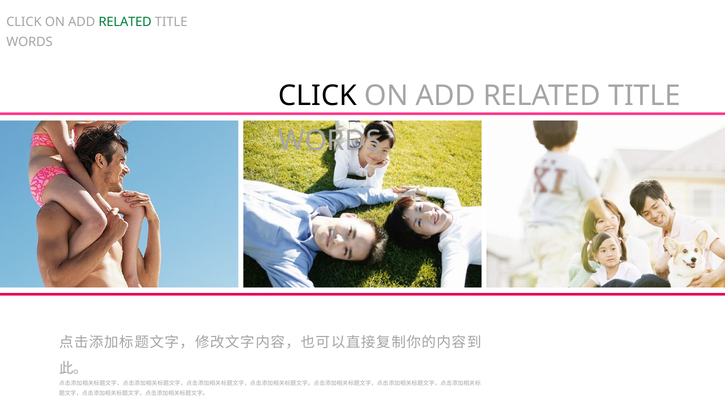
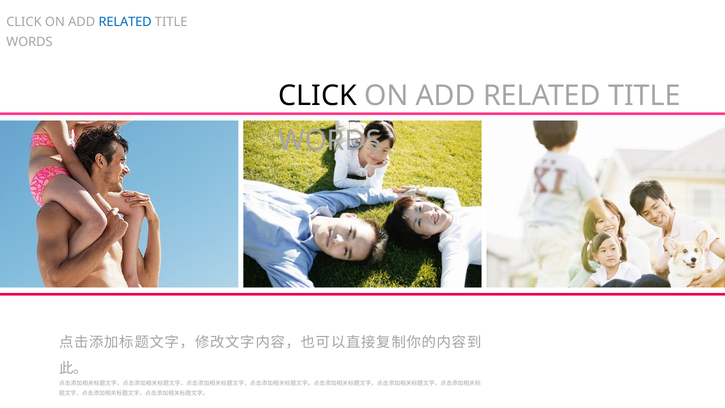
RELATED colour: green -> blue (125, 22)
